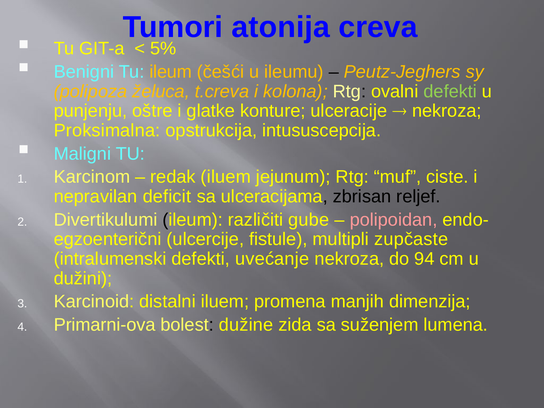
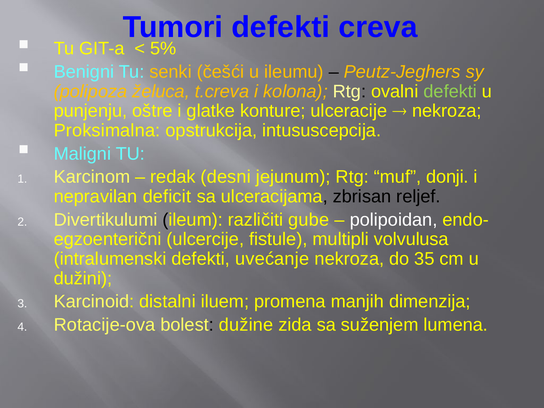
Tumori atonija: atonija -> defekti (281, 27)
Tu ileum: ileum -> senki (171, 72)
redak iluem: iluem -> desni (226, 177)
ciste: ciste -> donji (447, 177)
polipoidan colour: pink -> white (394, 220)
zupčaste: zupčaste -> volvulusa (411, 239)
94: 94 -> 35 (424, 259)
Primarni-ova: Primarni-ova -> Rotacije-ova (105, 325)
